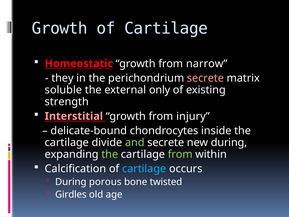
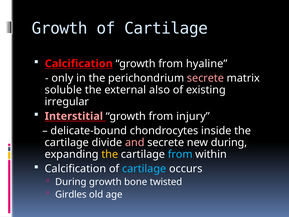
Homeostatic: Homeostatic -> Calcification (79, 64)
narrow: narrow -> hyaline (207, 64)
they: they -> only (62, 78)
only: only -> also (160, 90)
strength: strength -> irregular (67, 102)
and colour: light green -> pink (135, 142)
the colour: light green -> yellow (110, 154)
from colour: light green -> light blue (180, 154)
During porous: porous -> growth (105, 182)
